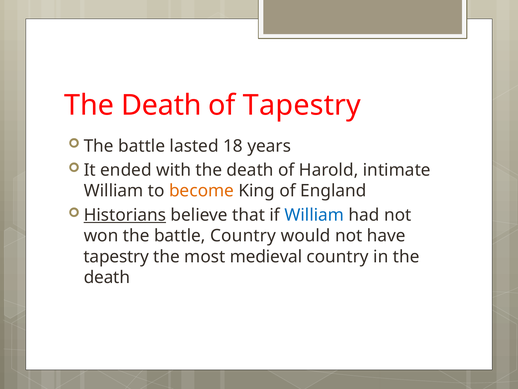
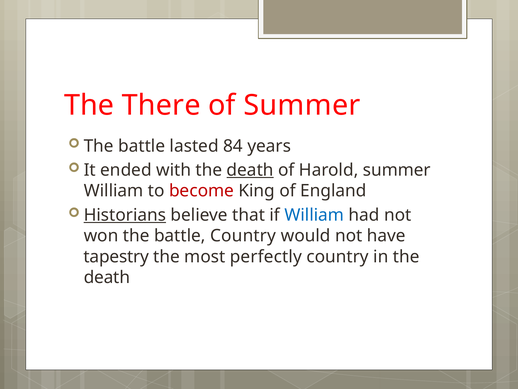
Death: Death -> There (161, 105)
of Tapestry: Tapestry -> Summer (302, 105)
18: 18 -> 84 (233, 146)
death underline: none -> present (250, 170)
Harold intimate: intimate -> summer (397, 170)
become colour: orange -> red (202, 191)
medieval: medieval -> perfectly (266, 256)
